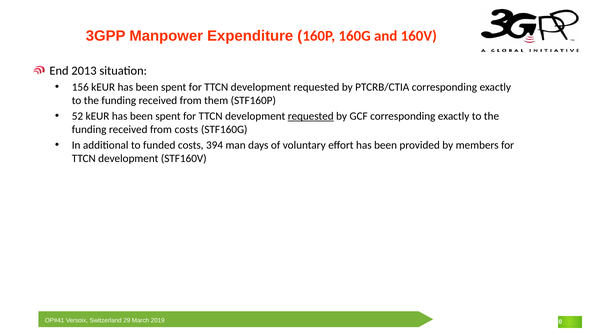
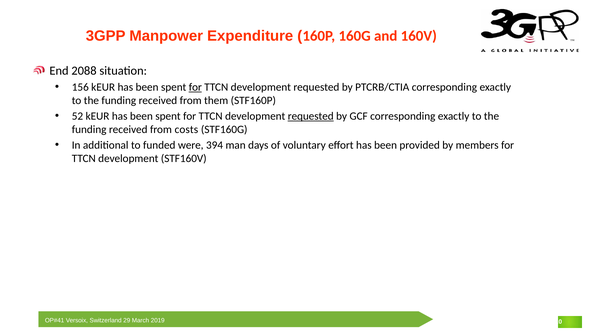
2013: 2013 -> 2088 (84, 71)
for underline: none -> present (195, 87)
funded costs: costs -> were (191, 145)
